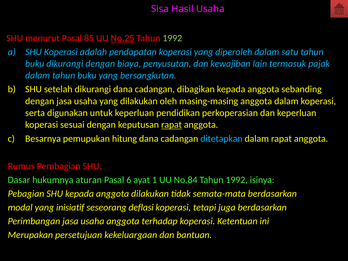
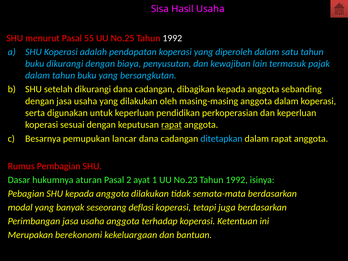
85: 85 -> 55 (89, 38)
No.25 underline: present -> none (122, 38)
1992 colour: light green -> white (172, 38)
hitung: hitung -> lancar (124, 139)
6: 6 -> 2 (129, 180)
No.84: No.84 -> No.23 (186, 180)
inisiatif: inisiatif -> banyak (70, 207)
persetujuan: persetujuan -> berekonomi (79, 235)
